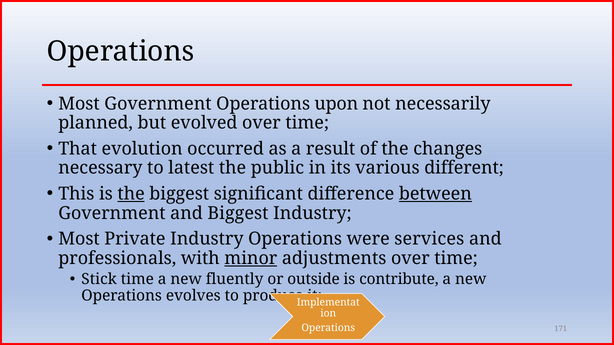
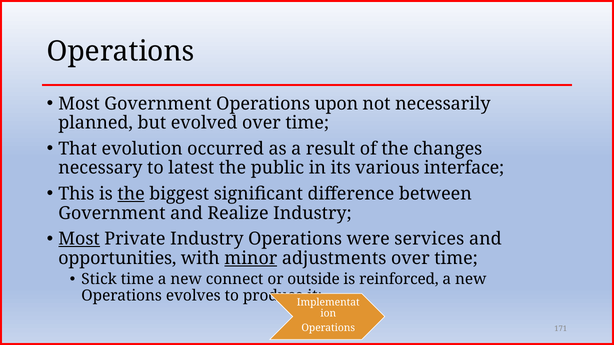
different: different -> interface (464, 168)
between underline: present -> none (435, 194)
and Biggest: Biggest -> Realize (238, 213)
Most underline: none -> present (79, 239)
professionals: professionals -> opportunities (117, 258)
fluently: fluently -> connect (235, 280)
contribute: contribute -> reinforced (399, 280)
